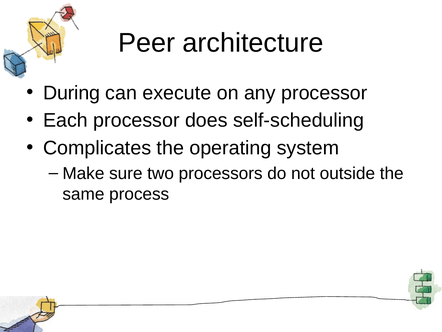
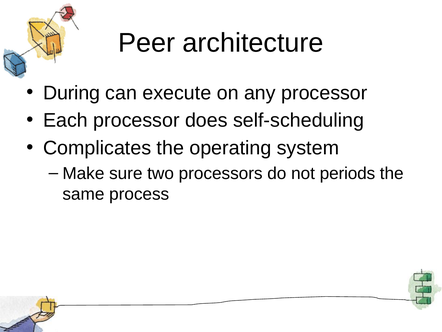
outside: outside -> periods (347, 173)
